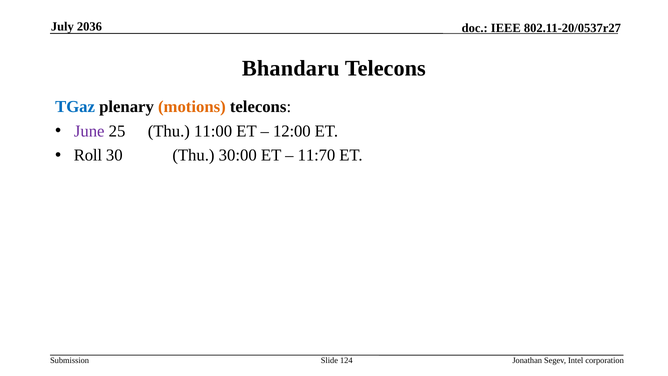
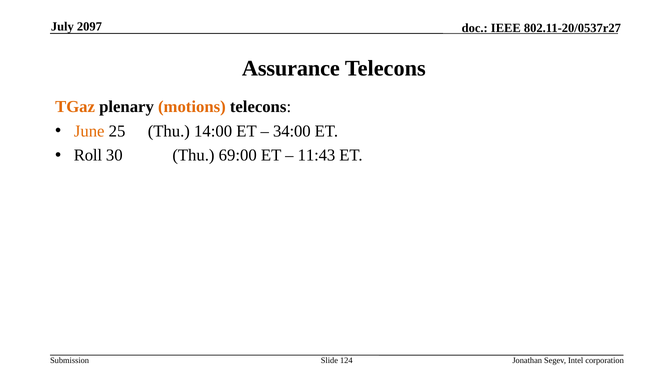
2036: 2036 -> 2097 (89, 27)
Bhandaru: Bhandaru -> Assurance (291, 68)
TGaz colour: blue -> orange (75, 107)
June colour: purple -> orange (89, 131)
11:00: 11:00 -> 14:00 (213, 131)
12:00: 12:00 -> 34:00 (292, 131)
30:00: 30:00 -> 69:00 (238, 155)
11:70: 11:70 -> 11:43 (316, 155)
